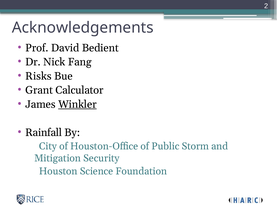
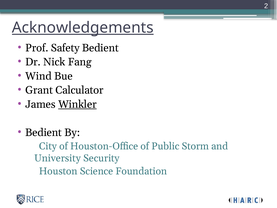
Acknowledgements underline: none -> present (83, 28)
David: David -> Safety (65, 48)
Risks: Risks -> Wind (38, 76)
Rainfall: Rainfall -> Bedient (44, 132)
Mitigation: Mitigation -> University (58, 158)
